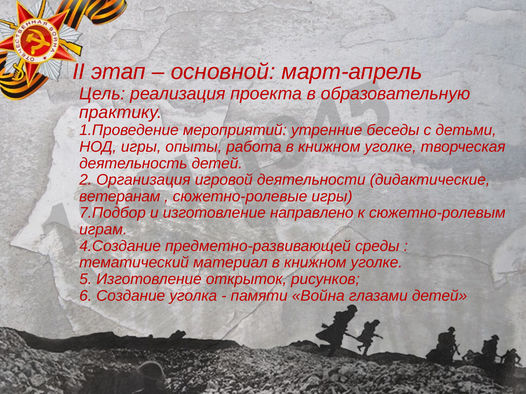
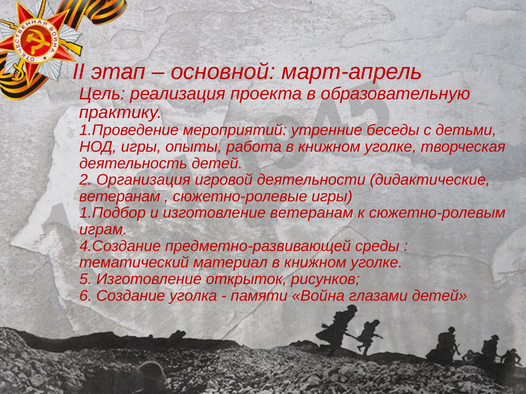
7.Подбор: 7.Подбор -> 1.Подбор (113, 213)
изготовление направлено: направлено -> ветеранам (312, 213)
